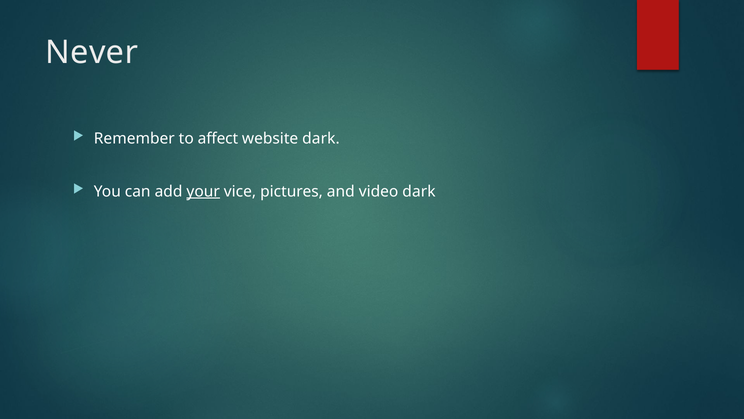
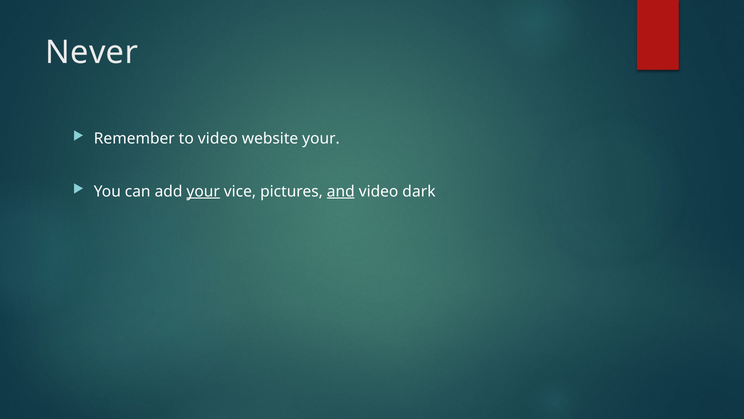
to affect: affect -> video (218, 138)
website dark: dark -> your (321, 138)
and underline: none -> present (341, 191)
